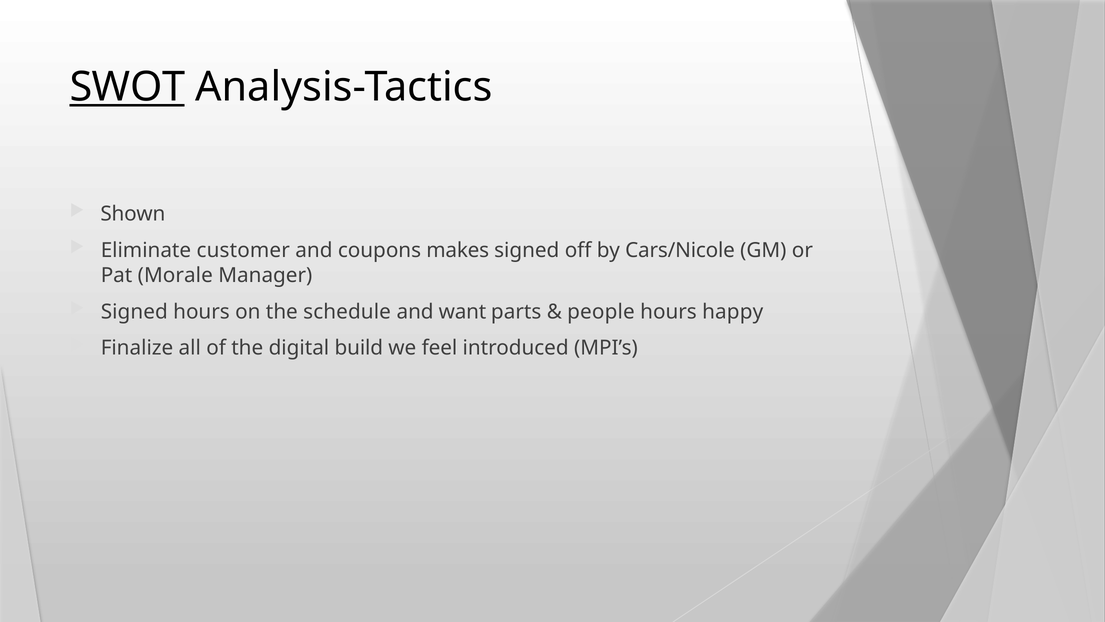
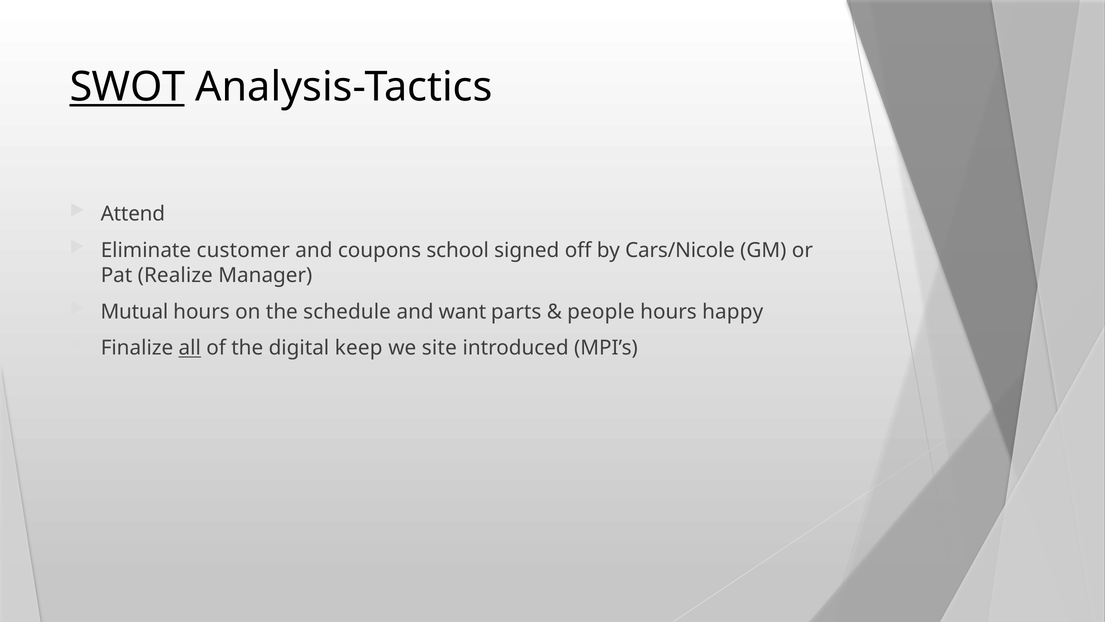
Shown: Shown -> Attend (133, 214)
makes: makes -> school (458, 250)
Morale: Morale -> Realize (175, 275)
Signed: Signed -> Mutual (134, 311)
all underline: none -> present (190, 348)
build: build -> keep (359, 348)
feel: feel -> site (439, 348)
